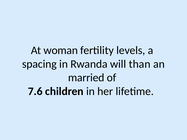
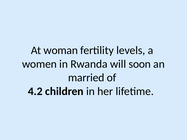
spacing: spacing -> women (39, 64)
than: than -> soon (140, 64)
7.6: 7.6 -> 4.2 (35, 91)
